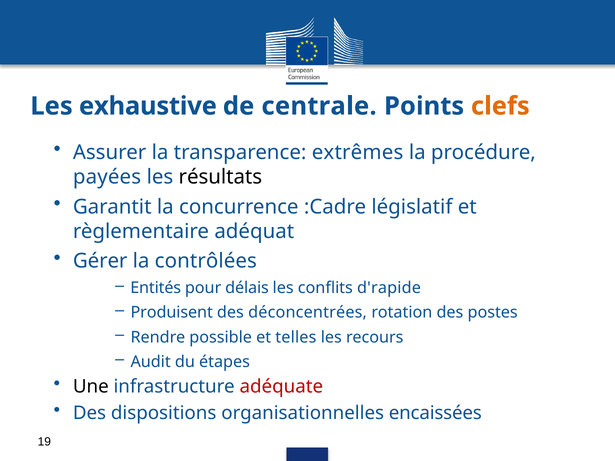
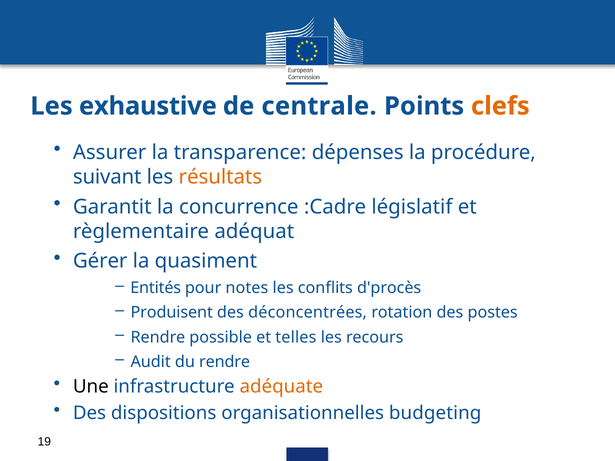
extrêmes: extrêmes -> dépenses (358, 153)
payées: payées -> suivant (107, 177)
résultats colour: black -> orange (220, 177)
contrôlées: contrôlées -> quasiment (206, 261)
délais: délais -> notes (247, 288)
d'rapide: d'rapide -> d'procès (389, 288)
du étapes: étapes -> rendre (225, 362)
adéquate colour: red -> orange (281, 387)
encaissées: encaissées -> budgeting (435, 413)
